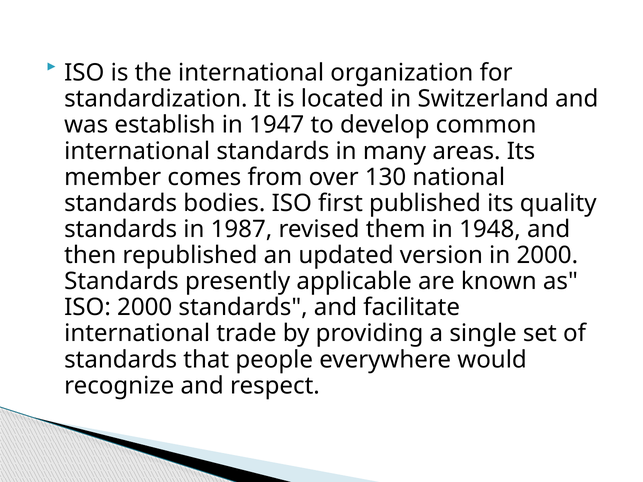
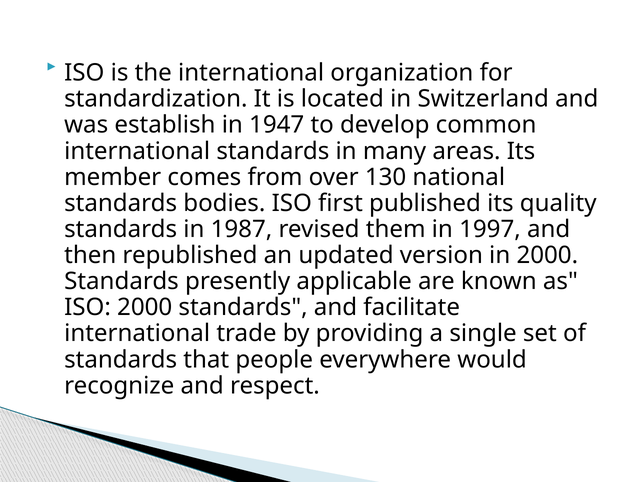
1948: 1948 -> 1997 (490, 229)
